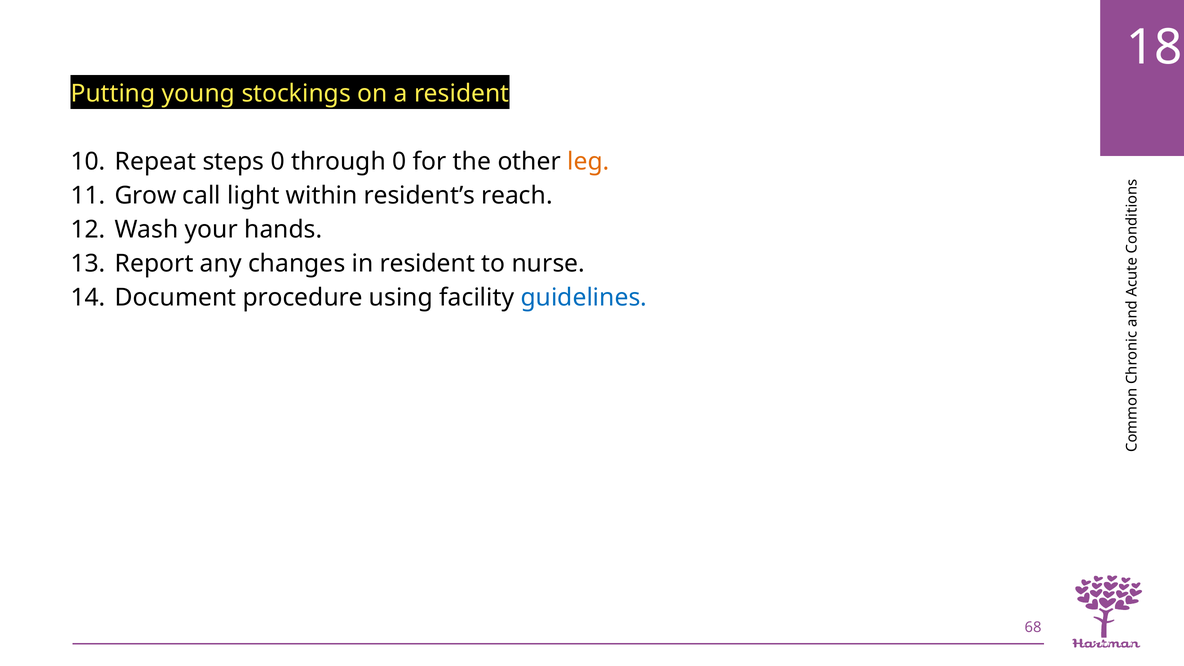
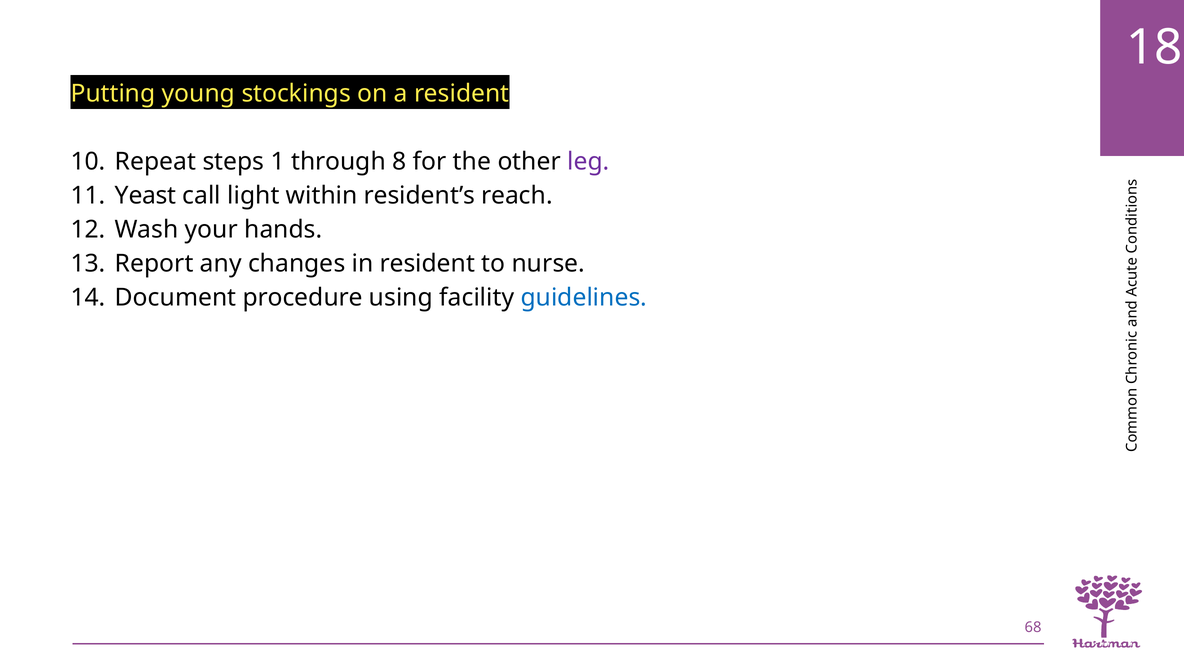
steps 0: 0 -> 1 (278, 161)
through 0: 0 -> 8 (399, 161)
leg colour: orange -> purple (588, 161)
Grow: Grow -> Yeast (146, 196)
